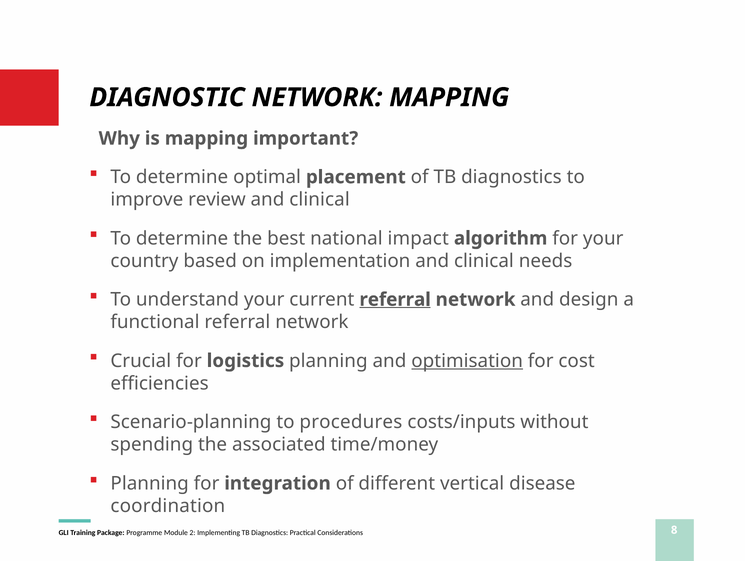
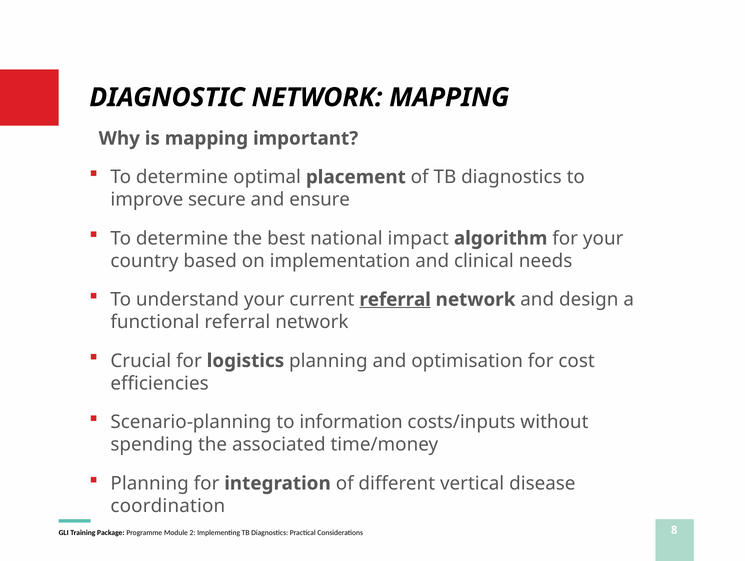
review: review -> secure (217, 200)
clinical: clinical -> ensure (320, 200)
optimisation underline: present -> none (467, 361)
procedures: procedures -> information (351, 422)
